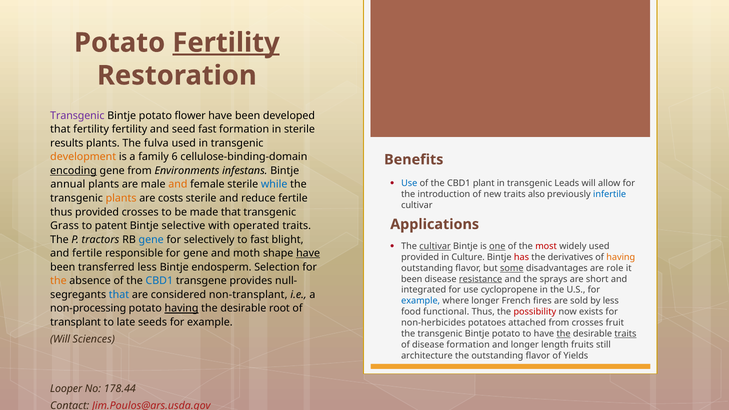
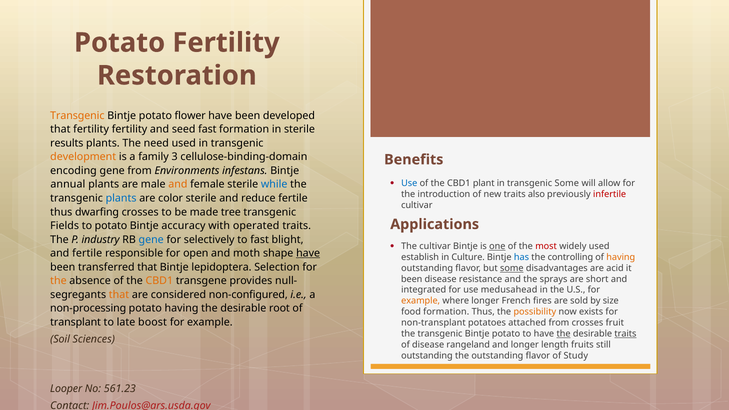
Fertility underline: present -> none (226, 43)
Transgenic colour: purple -> orange (77, 116)
fulva: fulva -> need (156, 143)
6: 6 -> 3 (175, 157)
encoding underline: present -> none (73, 171)
transgenic Leads: Leads -> Some (567, 183)
infertile colour: blue -> red (610, 194)
plants colour: orange -> blue (121, 198)
costs: costs -> color (171, 198)
thus provided: provided -> dwarfing (97, 212)
made that: that -> tree (231, 212)
Grass: Grass -> Fields (65, 226)
to patent: patent -> potato (111, 226)
selective: selective -> accuracy (183, 226)
tractors: tractors -> industry (101, 240)
cultivar underline: present -> none (435, 246)
for gene: gene -> open (196, 253)
provided: provided -> establish (420, 257)
has colour: red -> blue (521, 257)
derivatives: derivatives -> controlling (570, 257)
transferred less: less -> that (147, 267)
endosperm: endosperm -> lepidoptera (221, 267)
role: role -> acid (615, 268)
resistance underline: present -> none (481, 279)
CBD1 colour: blue -> orange (159, 281)
cyclopropene: cyclopropene -> medusahead (509, 290)
that colour: blue -> orange (119, 295)
non-transplant: non-transplant -> non-configured (248, 295)
example colour: blue -> orange (421, 301)
by less: less -> size (611, 301)
having underline: present -> none (182, 308)
food functional: functional -> formation (446, 312)
possibility colour: red -> orange (535, 312)
seeds: seeds -> boost (152, 322)
non-herbicides: non-herbicides -> non-transplant (433, 323)
Will: Will -> Soil (60, 339)
disease formation: formation -> rangeland (468, 345)
architecture: architecture -> outstanding (427, 356)
Yields: Yields -> Study (576, 356)
178.44: 178.44 -> 561.23 (120, 389)
